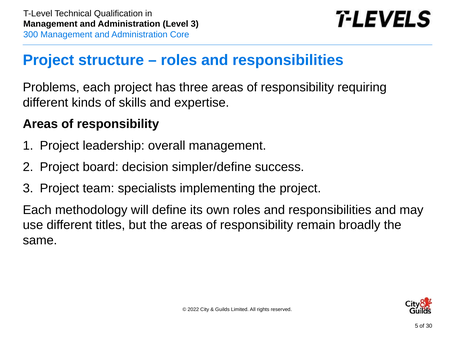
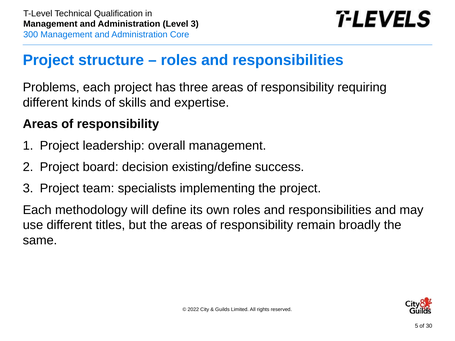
simpler/define: simpler/define -> existing/define (212, 167)
